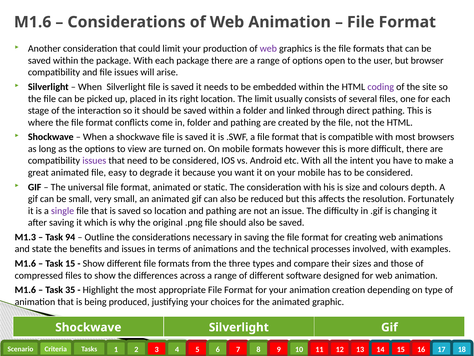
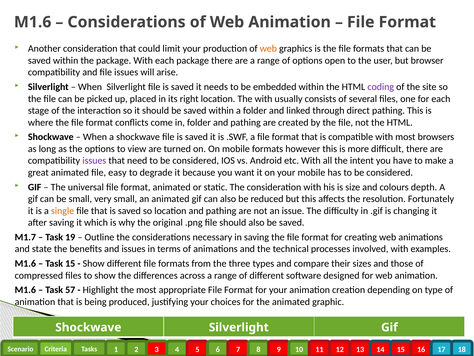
web colour: purple -> orange (268, 49)
The limit: limit -> with (264, 99)
single colour: purple -> orange (63, 211)
M1.3: M1.3 -> M1.7 (25, 237)
94: 94 -> 19 (70, 237)
35: 35 -> 57 (70, 290)
